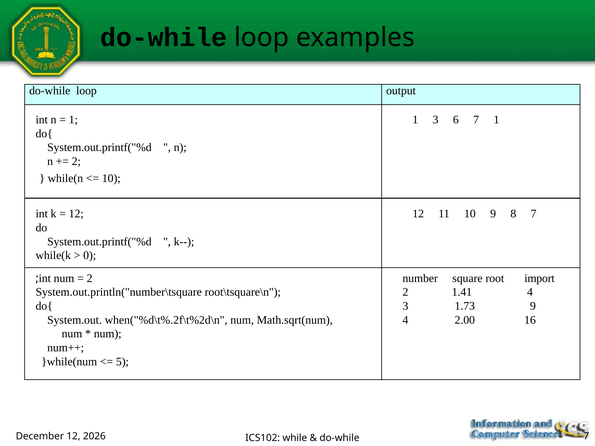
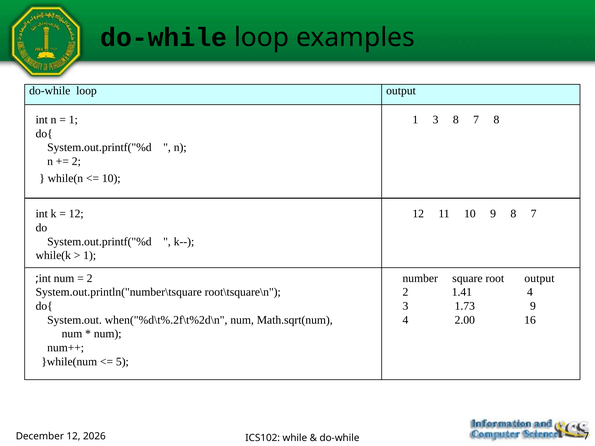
3 6: 6 -> 8 (456, 120)
7 1: 1 -> 8 (496, 120)
0: 0 -> 1 (90, 256)
root import: import -> output (539, 278)
